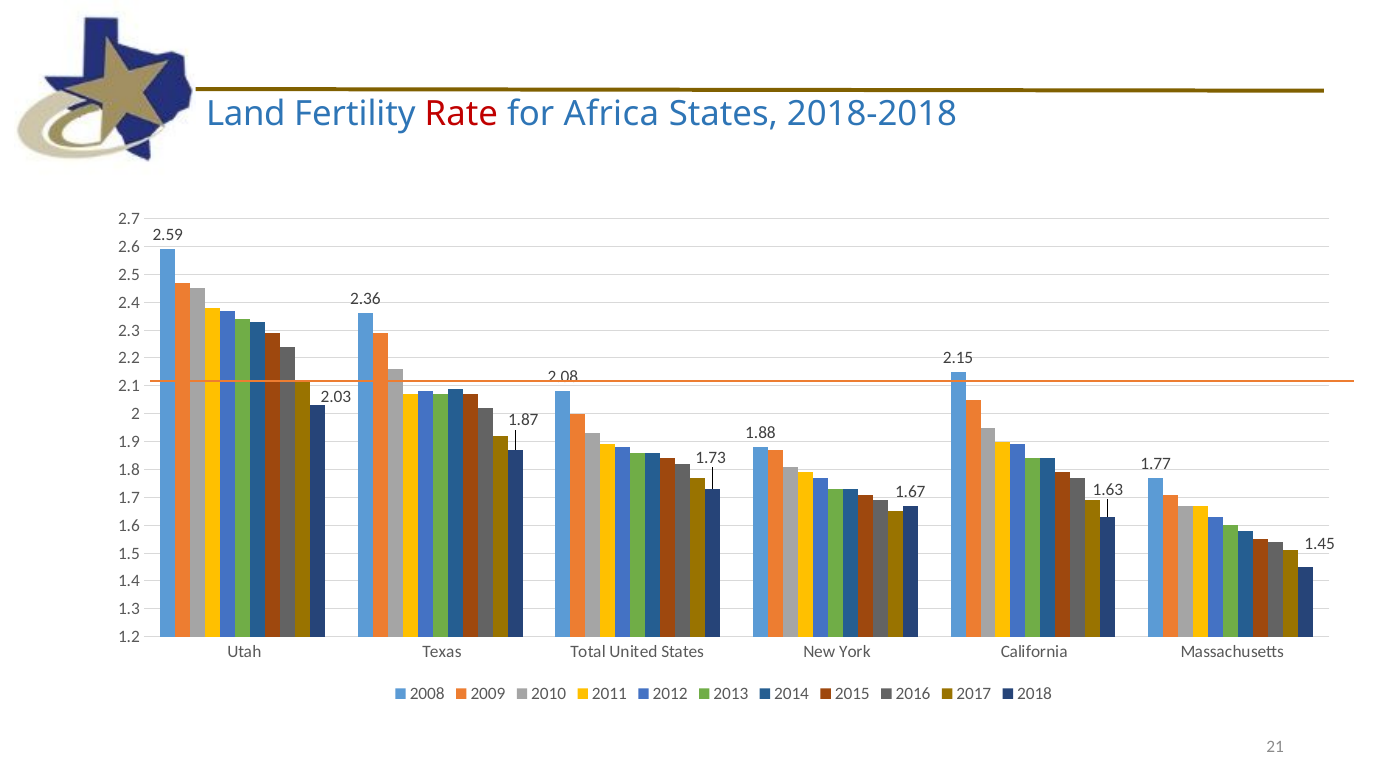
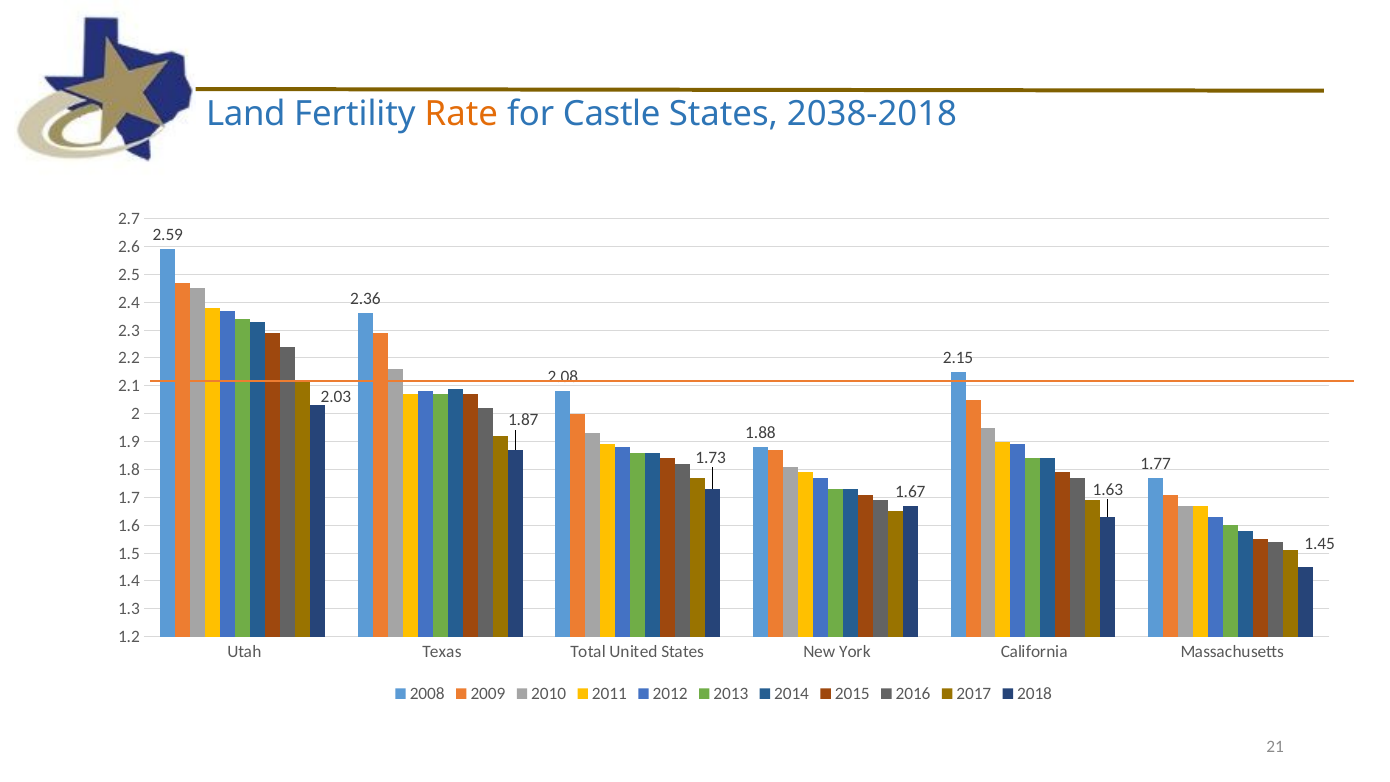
Rate colour: red -> orange (461, 114)
Africa: Africa -> Castle (612, 114)
2018-2018: 2018-2018 -> 2038-2018 (872, 114)
